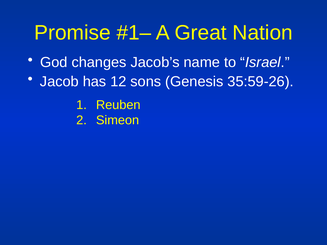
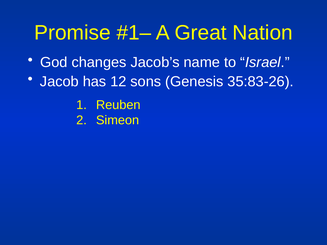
35:59-26: 35:59-26 -> 35:83-26 (261, 82)
